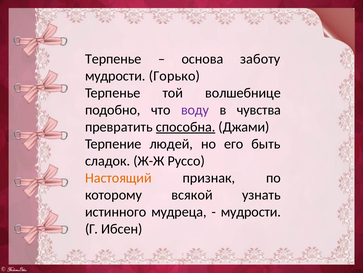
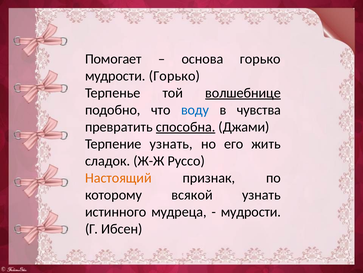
Терпенье: Терпенье -> Помогает (113, 59)
основа заботу: заботу -> горько (260, 59)
волшебнице underline: none -> present (243, 93)
воду colour: purple -> blue (195, 110)
Терпение людей: людей -> узнать (171, 143)
быть: быть -> жить (266, 143)
